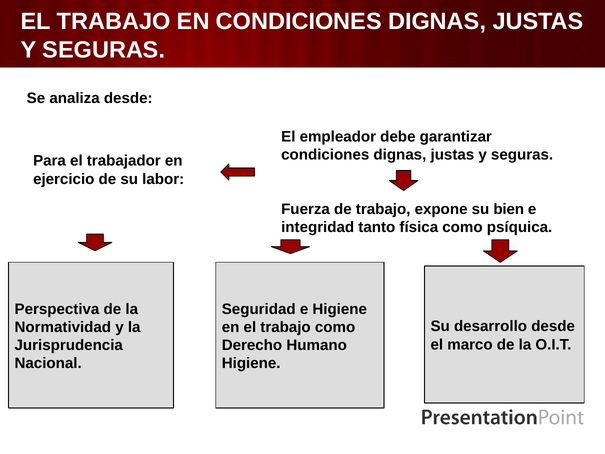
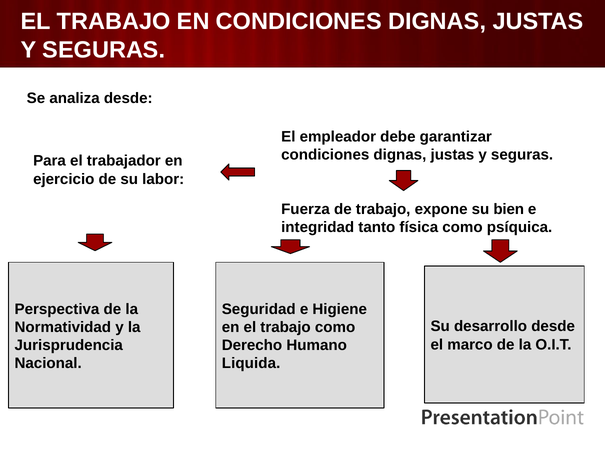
Higiene: Higiene -> Liquida (251, 363)
